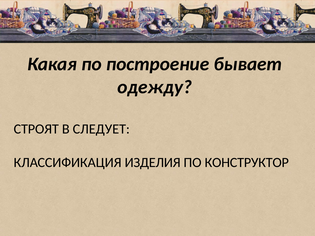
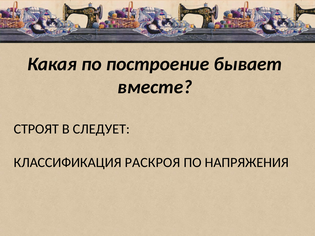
одежду: одежду -> вместе (155, 87)
ИЗДЕЛИЯ: ИЗДЕЛИЯ -> РАСКРОЯ (152, 163)
КОНСТРУКТОР: КОНСТРУКТОР -> НАПРЯЖЕНИЯ (247, 163)
